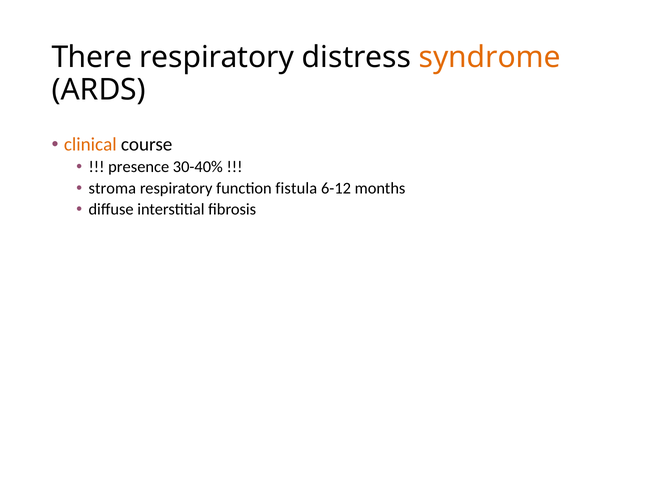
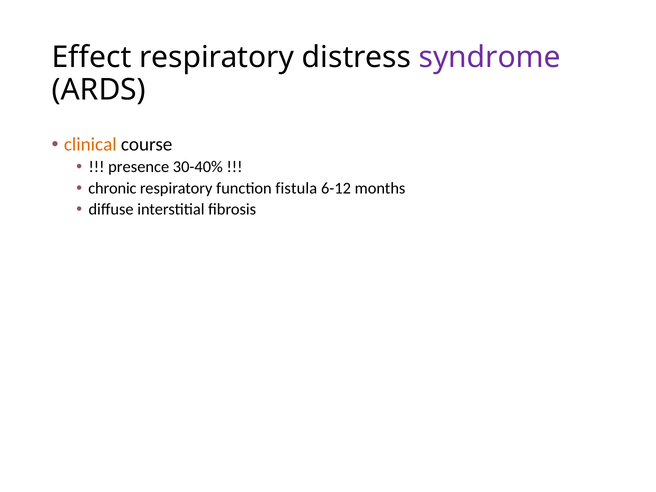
There: There -> Effect (92, 57)
syndrome colour: orange -> purple (490, 57)
stroma: stroma -> chronic (112, 188)
